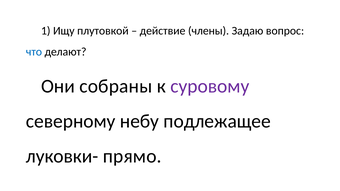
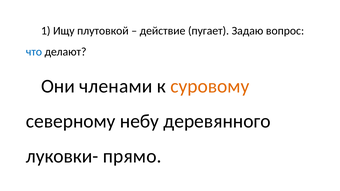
члены: члены -> пугает (209, 31)
собраны: собраны -> членами (116, 86)
суровому colour: purple -> orange (210, 86)
подлежащее: подлежащее -> деревянного (217, 121)
